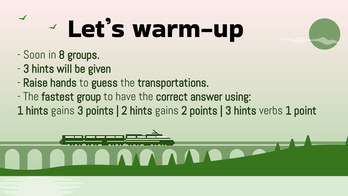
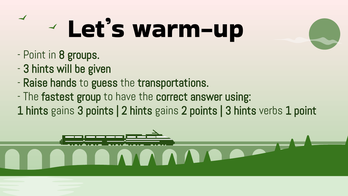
Soon: Soon -> Point (34, 55)
